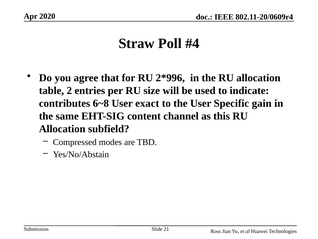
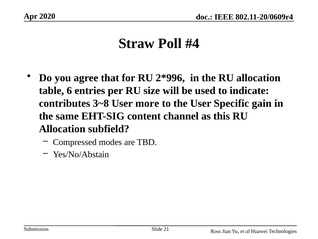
2: 2 -> 6 (69, 90)
6~8: 6~8 -> 3~8 (101, 103)
exact: exact -> more (147, 103)
